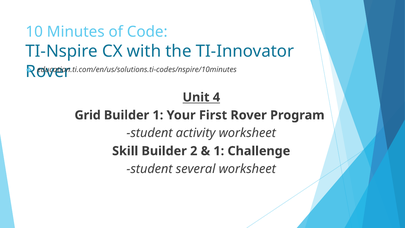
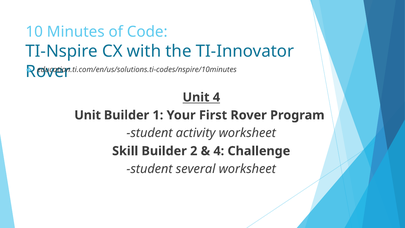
Grid: Grid -> Unit (88, 115)
1: 1 -> 4 (219, 151)
